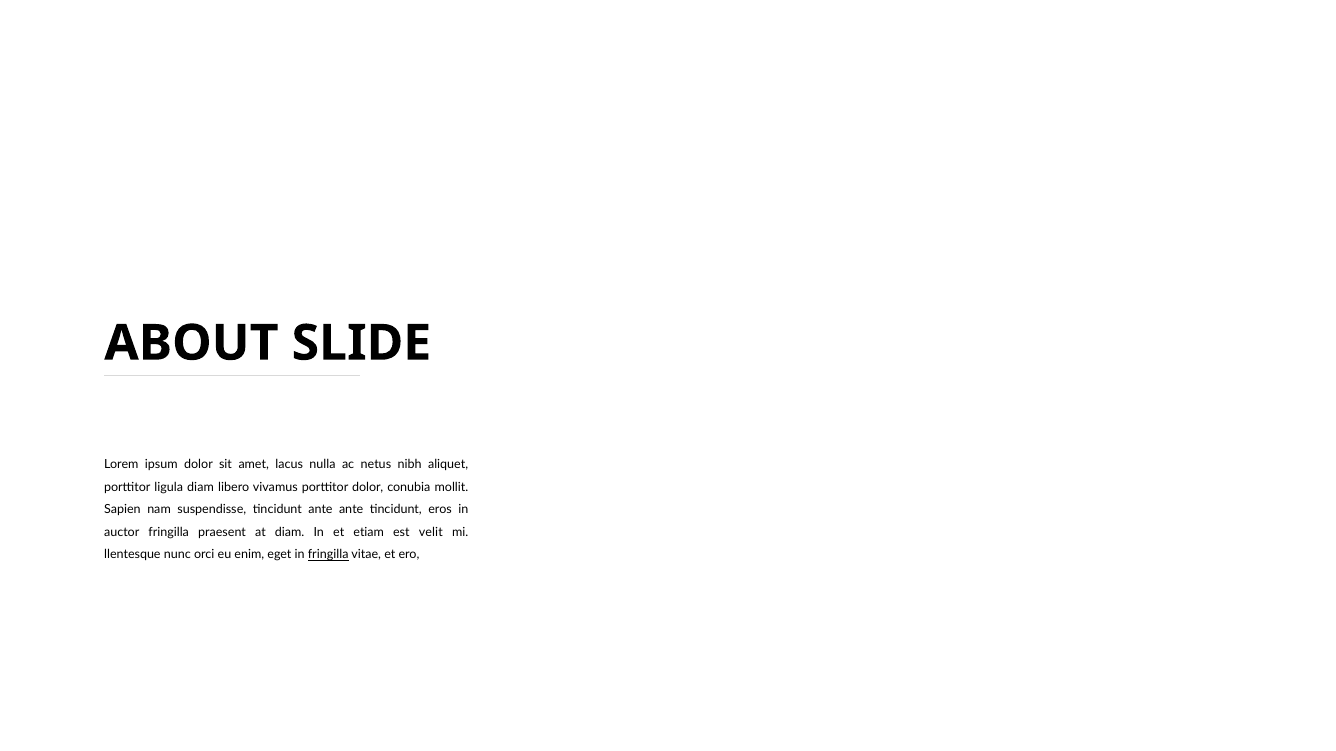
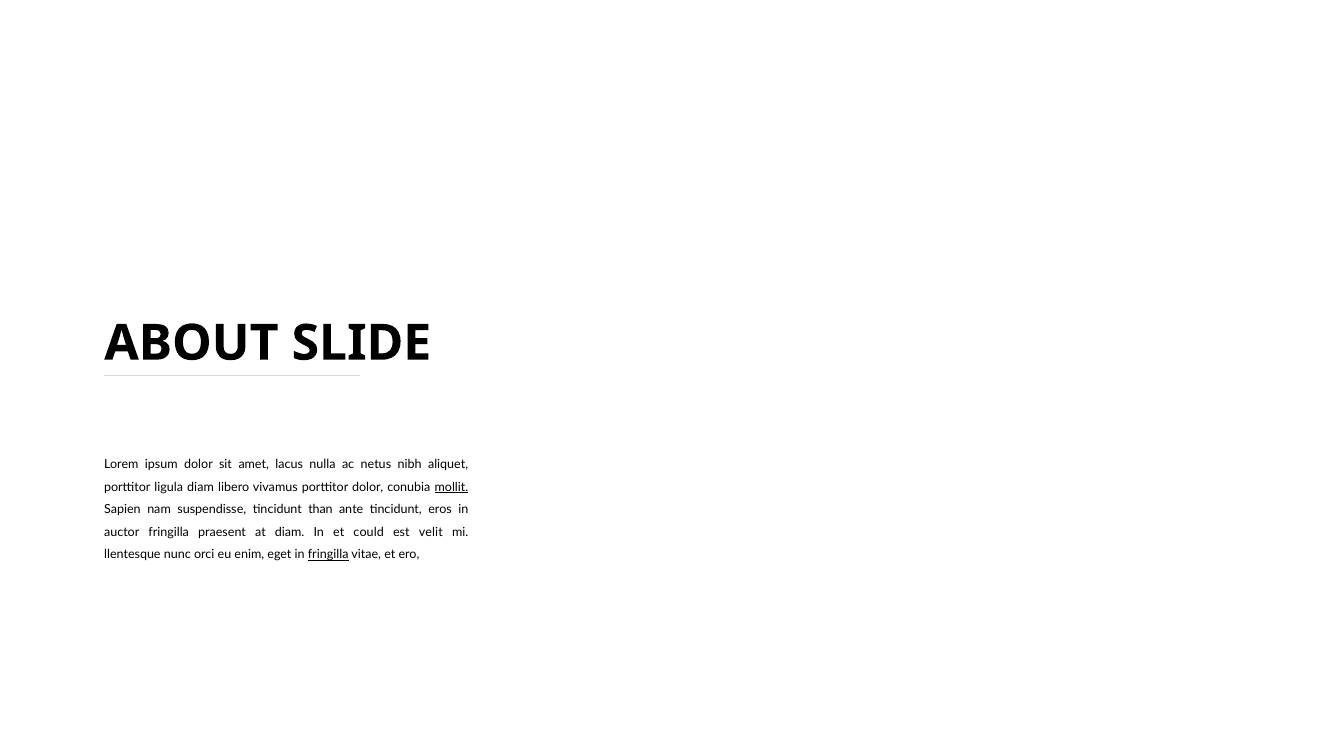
mollit underline: none -> present (451, 487)
tincidunt ante: ante -> than (321, 510)
etiam: etiam -> could (369, 533)
